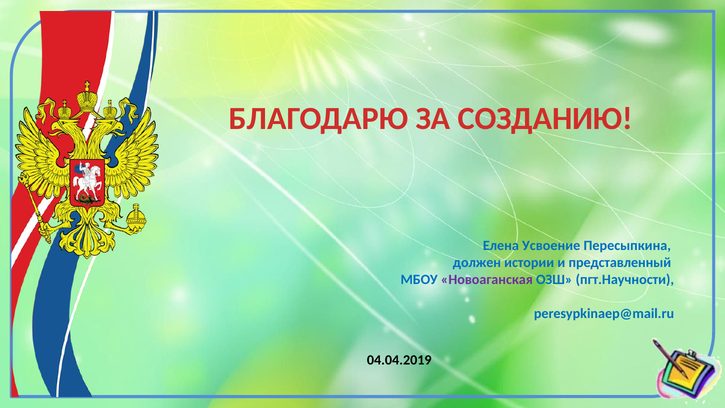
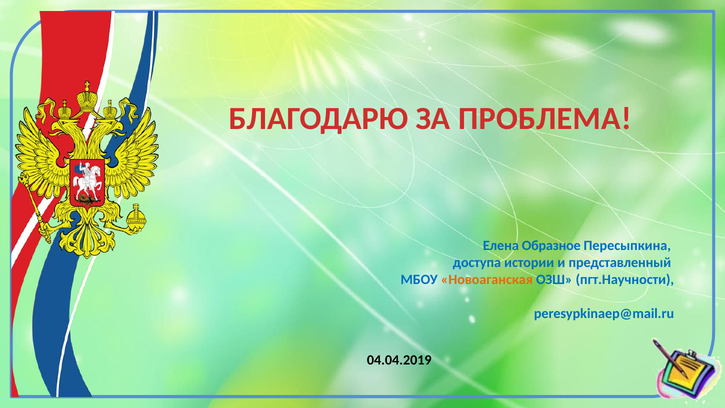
СОЗДАНИЮ: СОЗДАНИЮ -> ПРОБЛЕМА (545, 119)
Усвоение: Усвоение -> Образное (551, 246)
должен: должен -> доступа (477, 263)
Новоаганская colour: purple -> orange (487, 279)
